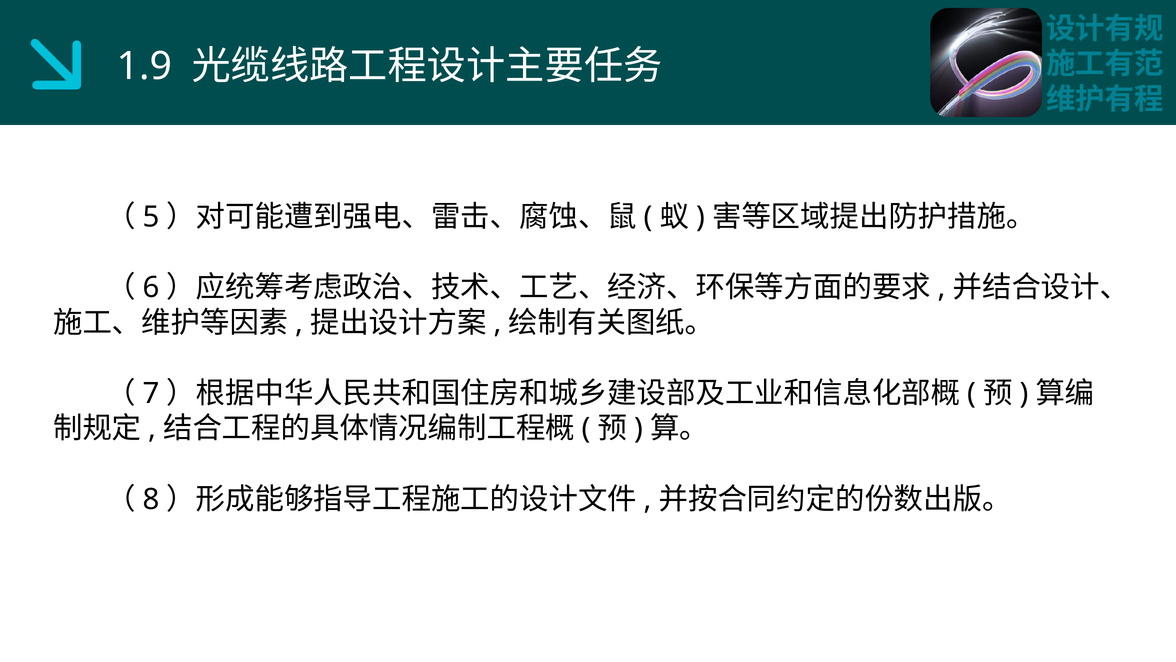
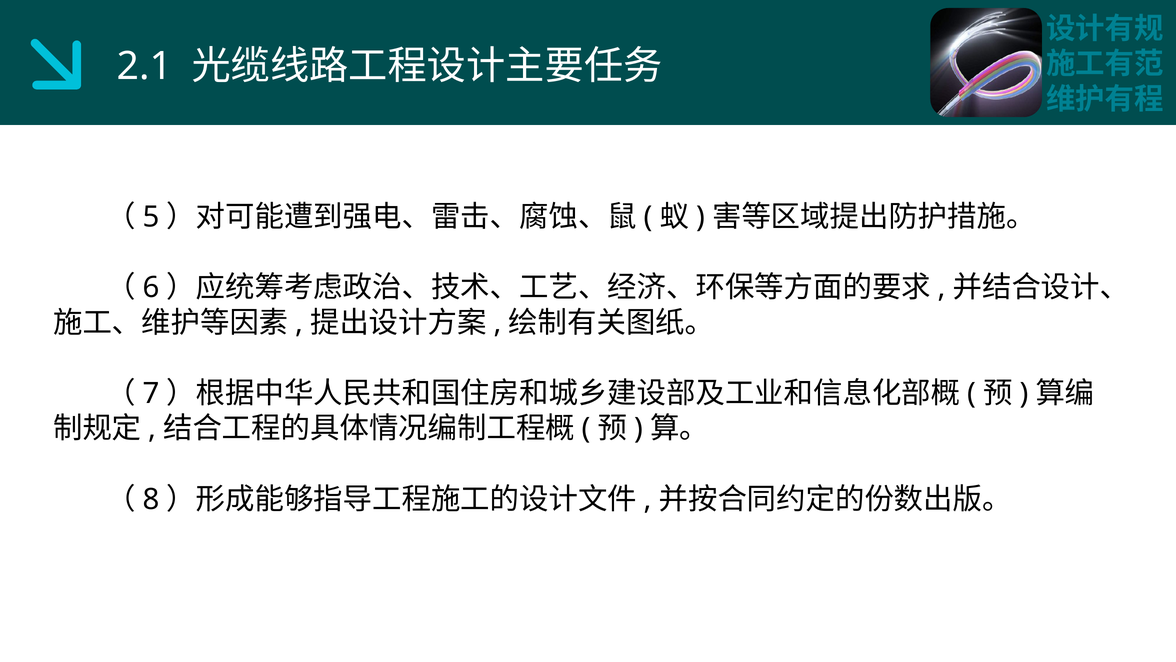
1.9: 1.9 -> 2.1 (144, 66)
